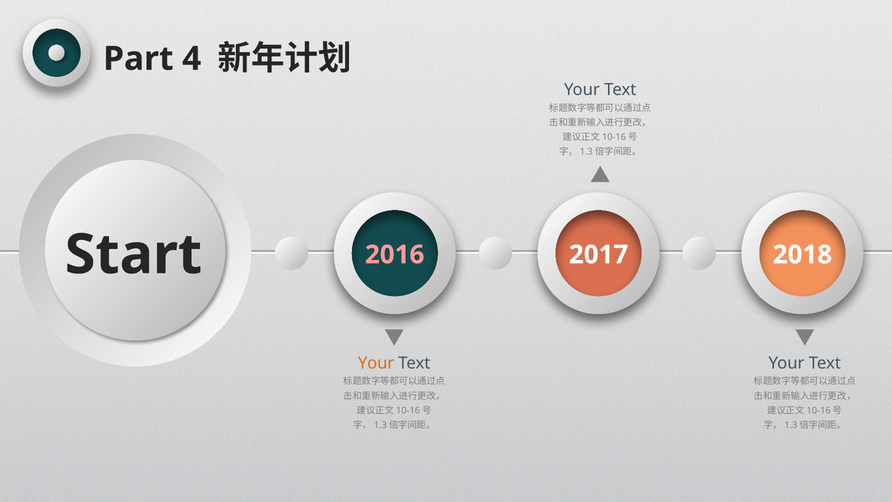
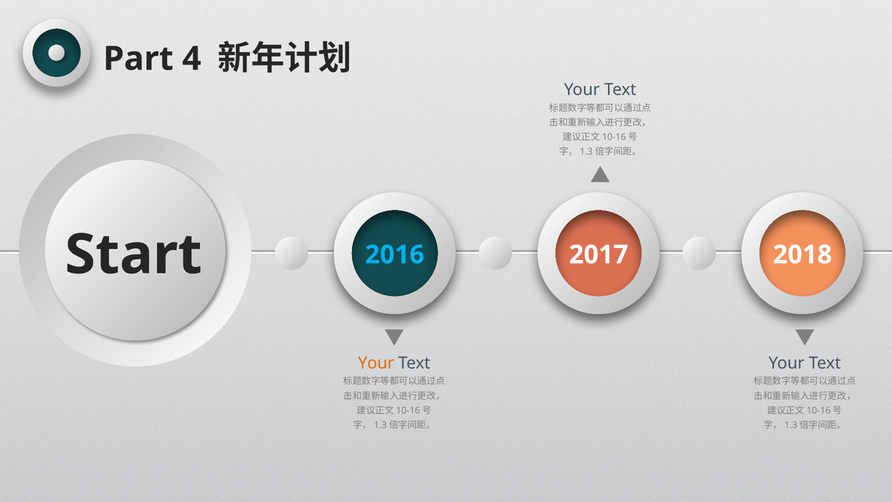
2016 colour: pink -> light blue (395, 255)
